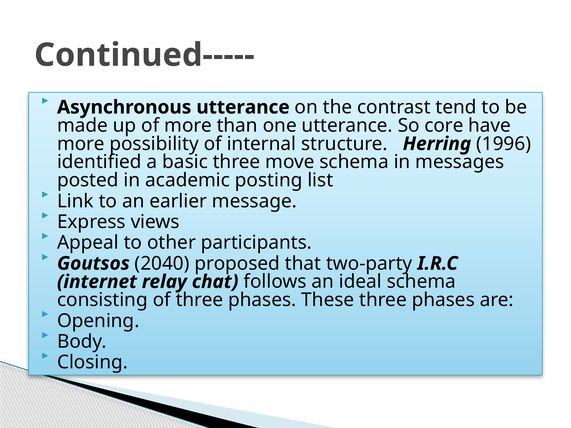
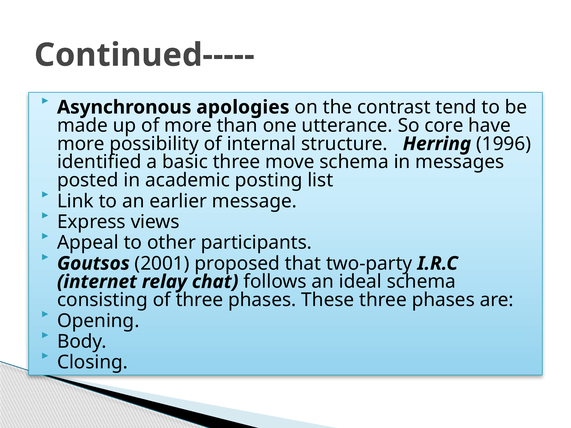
Asynchronous utterance: utterance -> apologies (243, 107)
2040: 2040 -> 2001 (162, 264)
